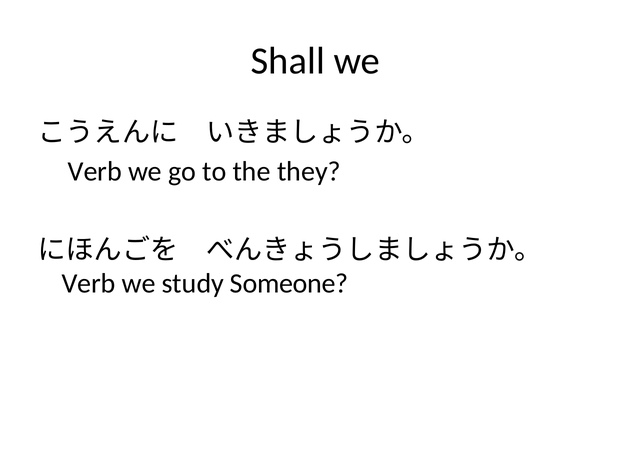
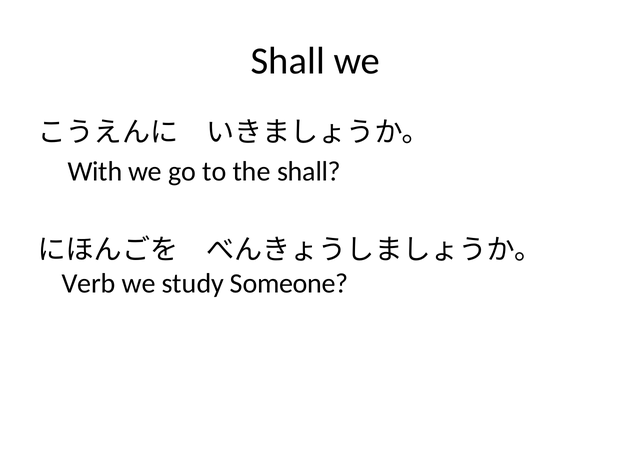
Verb: Verb -> With (95, 172)
the they: they -> shall (309, 172)
